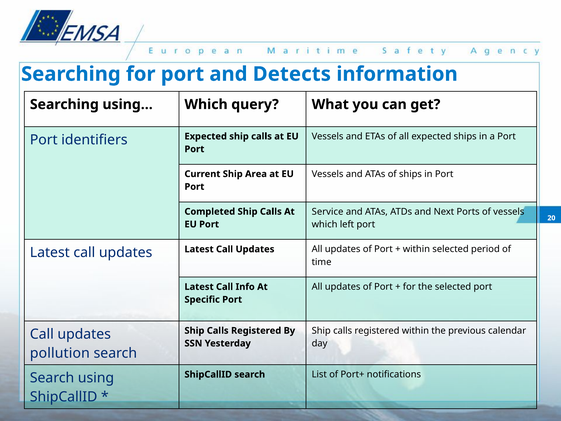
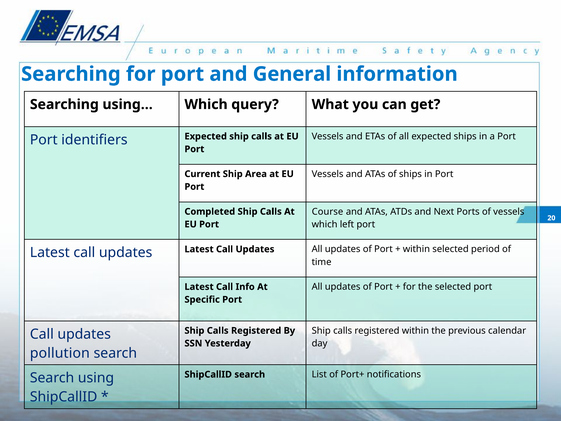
Detects: Detects -> General (292, 74)
Service: Service -> Course (328, 211)
